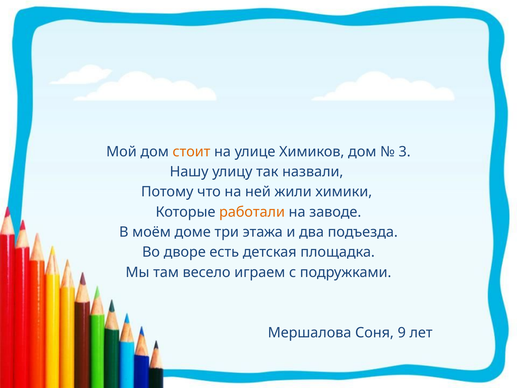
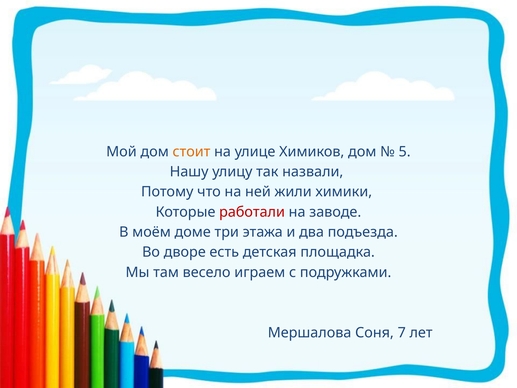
3: 3 -> 5 (405, 152)
работали colour: orange -> red (252, 212)
9: 9 -> 7 (402, 333)
